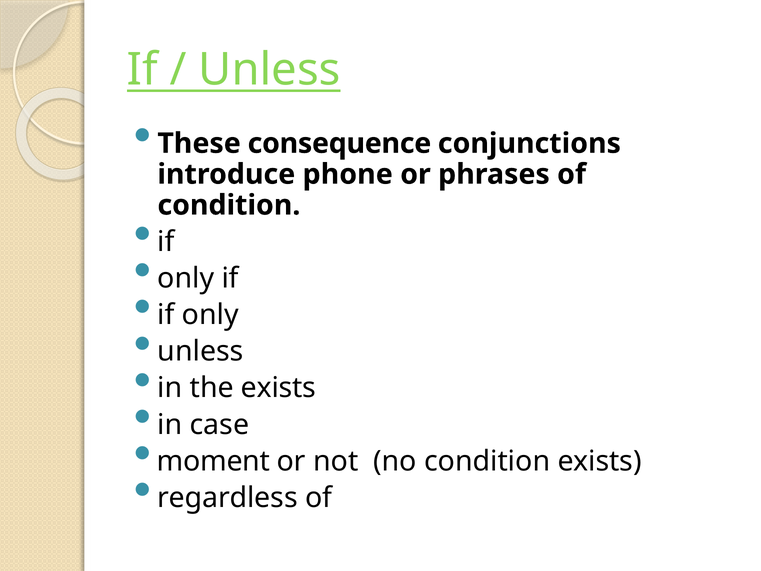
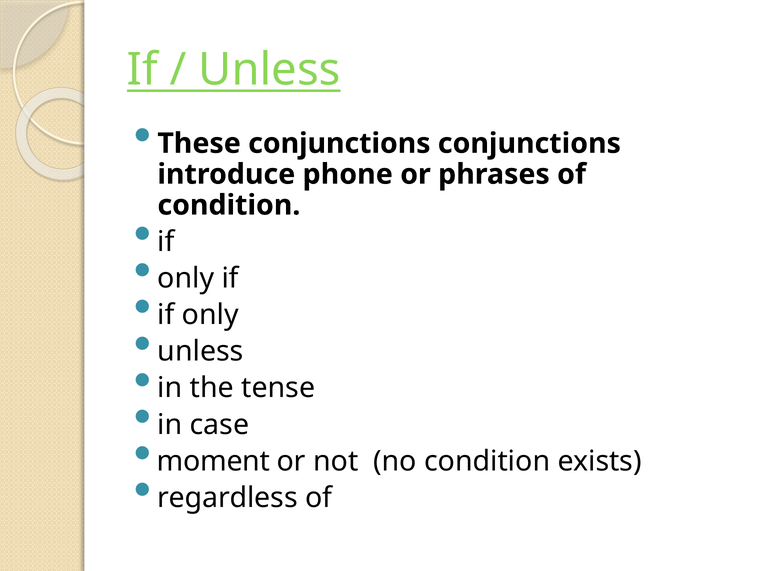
These consequence: consequence -> conjunctions (339, 143)
the exists: exists -> tense (278, 388)
